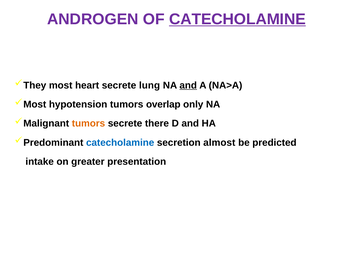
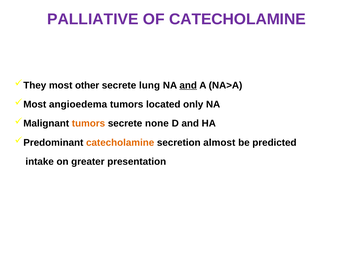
ANDROGEN: ANDROGEN -> PALLIATIVE (93, 19)
CATECHOLAMINE underline: present -> none (237, 19)
heart: heart -> other (87, 86)
hypotension: hypotension -> angioedema (78, 105)
overlap: overlap -> located (163, 105)
there: there -> none (157, 124)
catecholamine colour: blue -> orange (120, 143)
